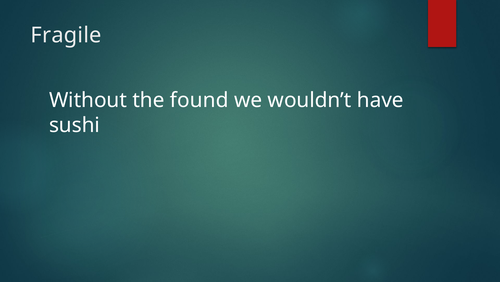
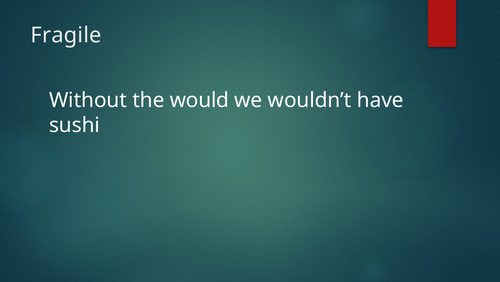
found: found -> would (199, 100)
